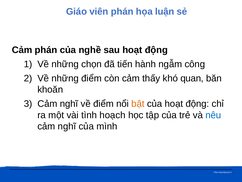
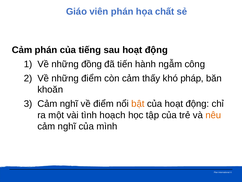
luận: luận -> chất (165, 12)
nghề: nghề -> tiếng (90, 50)
chọn: chọn -> đồng (92, 64)
quan: quan -> pháp (192, 78)
nêu colour: blue -> orange (213, 115)
